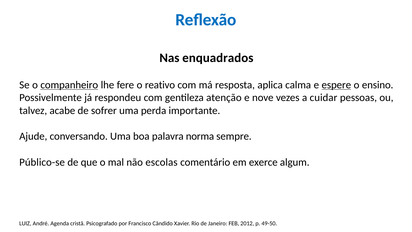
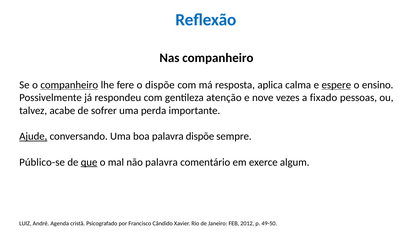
Nas enquadrados: enquadrados -> companheiro (218, 58)
o reativo: reativo -> dispõe (160, 85)
cuidar: cuidar -> fixado (324, 98)
Ajude underline: none -> present (33, 136)
palavra norma: norma -> dispõe (200, 136)
que underline: none -> present (89, 162)
não escolas: escolas -> palavra (162, 162)
